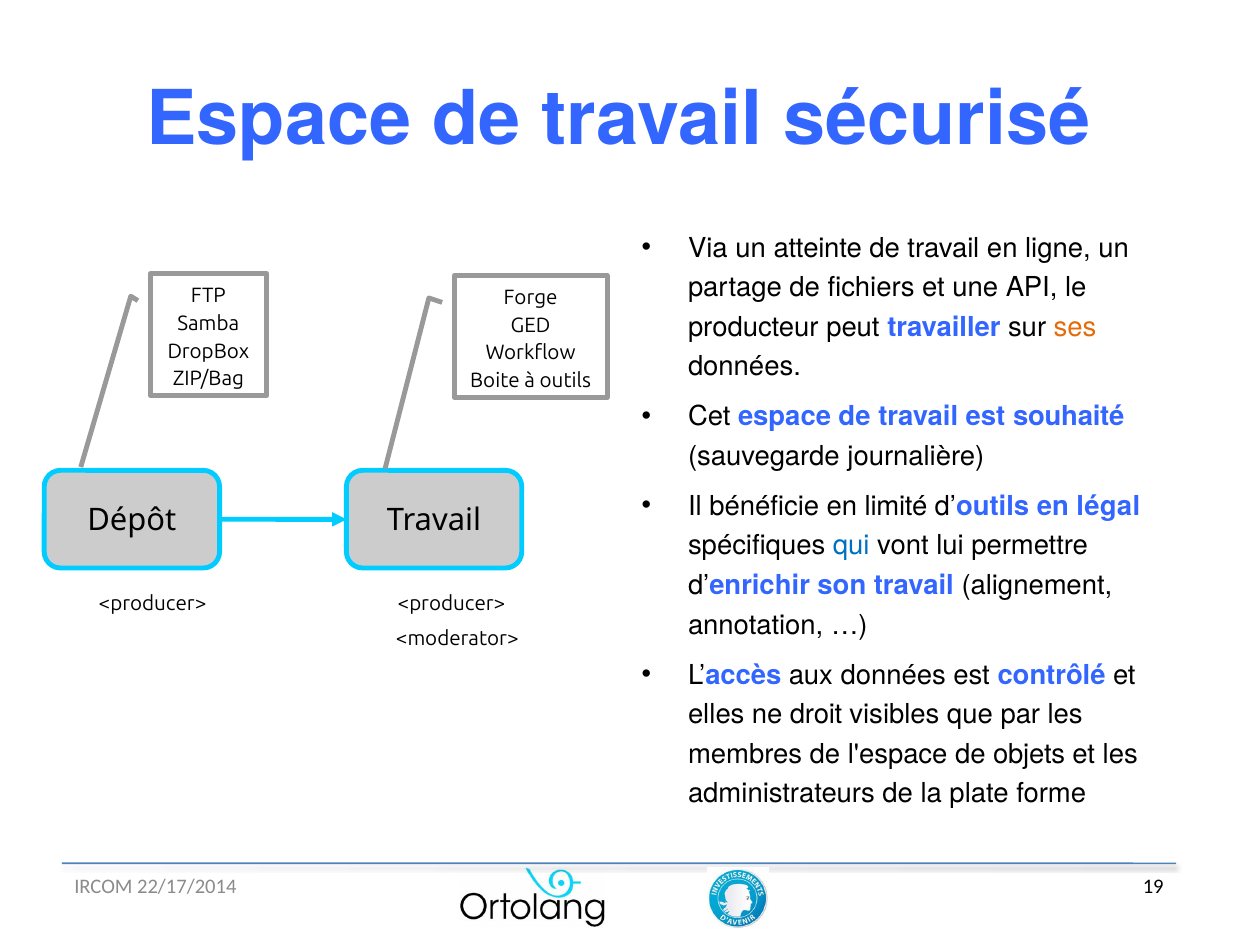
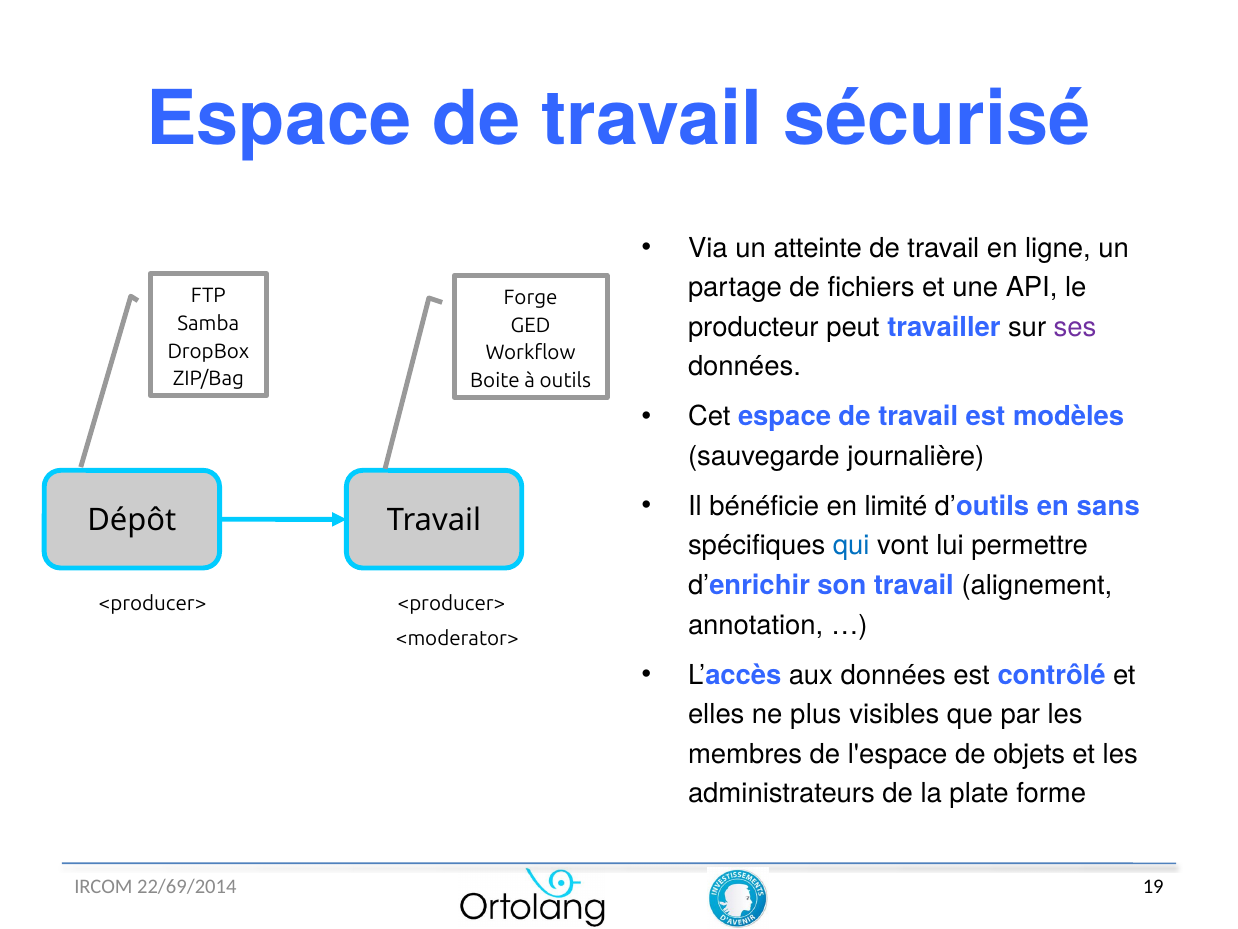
ses colour: orange -> purple (1075, 327)
souhaité: souhaité -> modèles (1069, 416)
légal: légal -> sans (1108, 506)
droit: droit -> plus (816, 714)
22/17/2014: 22/17/2014 -> 22/69/2014 (187, 887)
